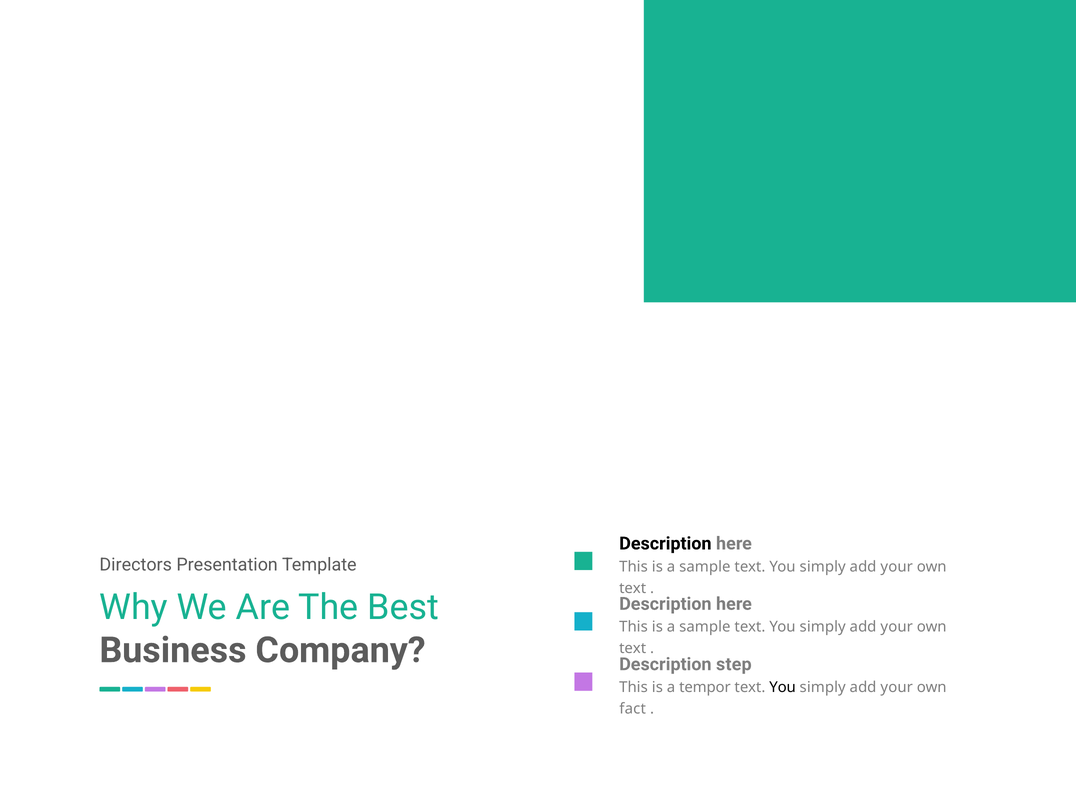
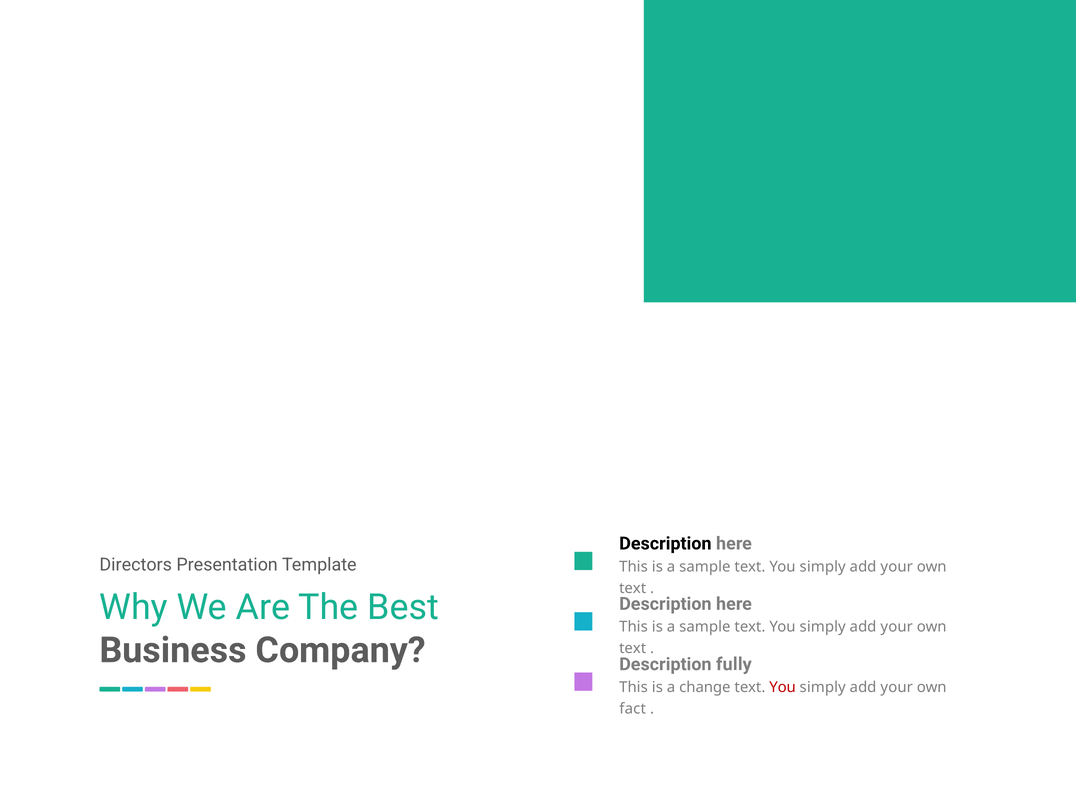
step: step -> fully (734, 664)
tempor: tempor -> change (705, 687)
You colour: black -> red (783, 687)
